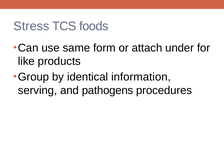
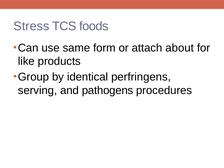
under: under -> about (180, 48)
information: information -> perfringens (141, 77)
